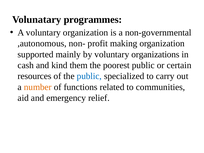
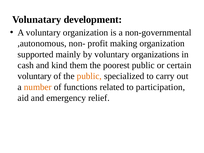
programmes: programmes -> development (93, 20)
resources: resources -> voluntary (35, 76)
public colour: blue -> orange (89, 76)
communities: communities -> participation (160, 87)
